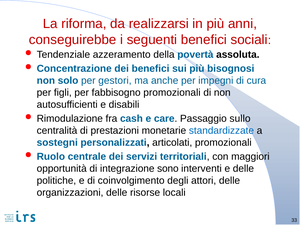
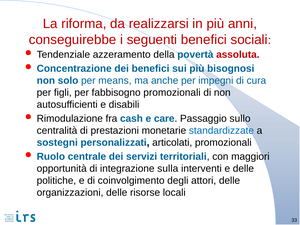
assoluta colour: black -> red (238, 55)
gestori: gestori -> means (115, 80)
sono: sono -> sulla (168, 168)
